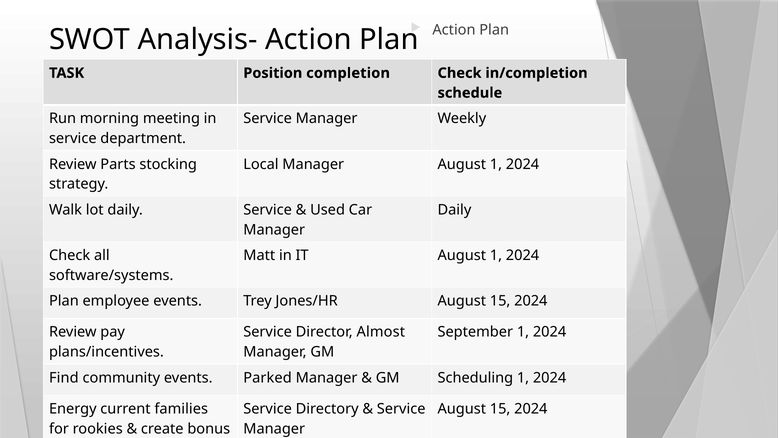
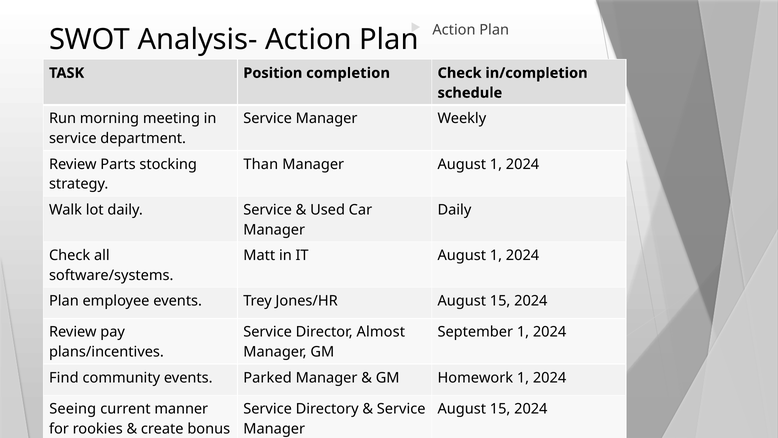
Local: Local -> Than (261, 164)
Scheduling: Scheduling -> Homework (475, 377)
Energy: Energy -> Seeing (73, 409)
families: families -> manner (181, 409)
